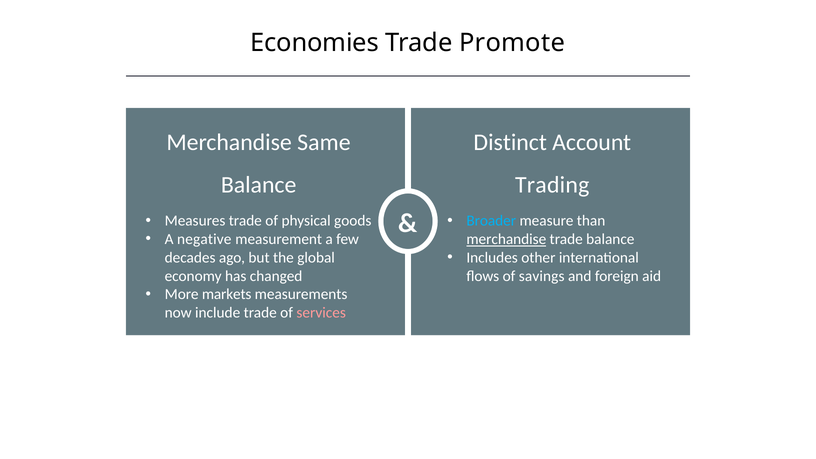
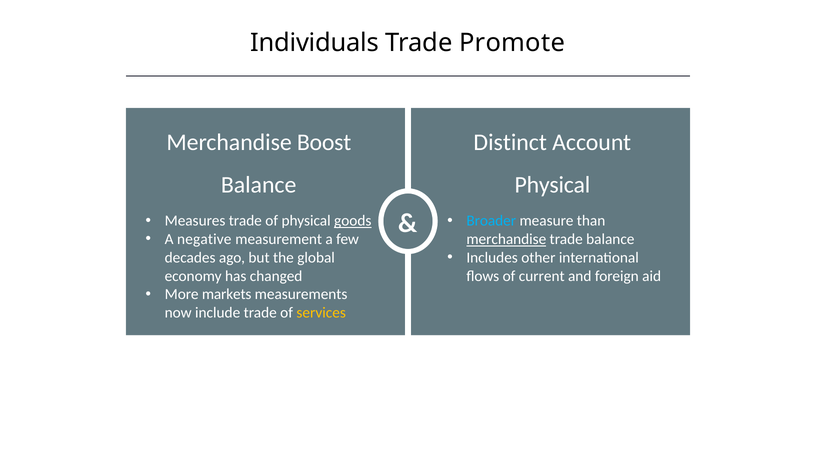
Economies: Economies -> Individuals (315, 43)
Same: Same -> Boost (324, 142)
Trading: Trading -> Physical (552, 185)
goods underline: none -> present (353, 221)
savings: savings -> current (542, 276)
services colour: pink -> yellow (321, 313)
